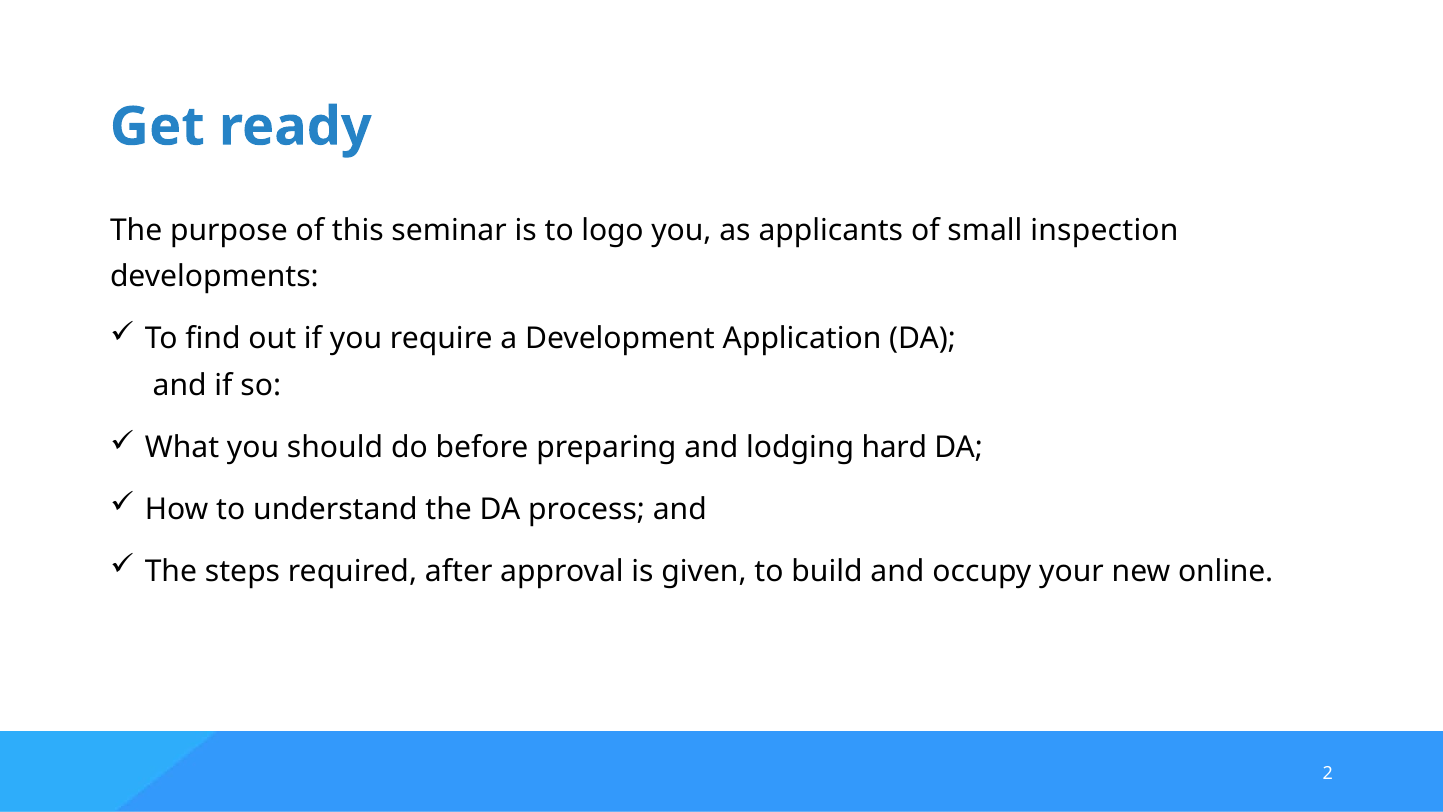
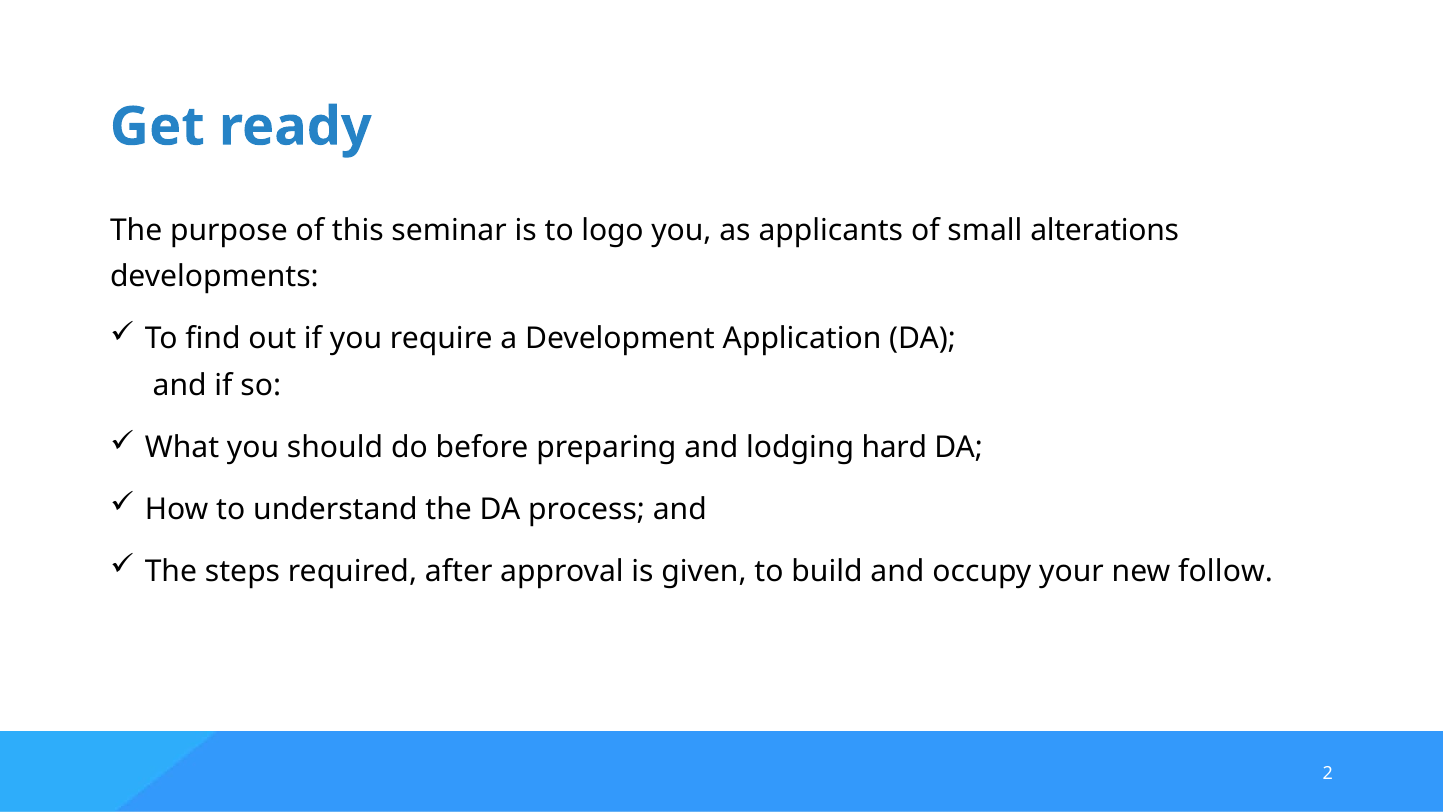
inspection: inspection -> alterations (1105, 230)
online: online -> follow (1226, 572)
